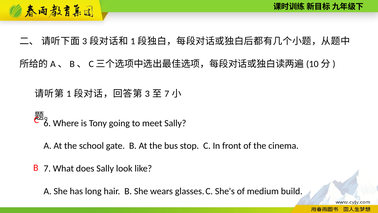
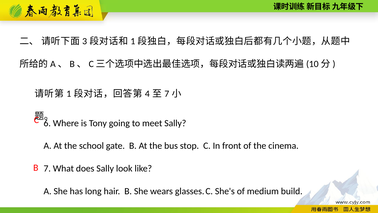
3: 3 -> 4 (147, 93)
